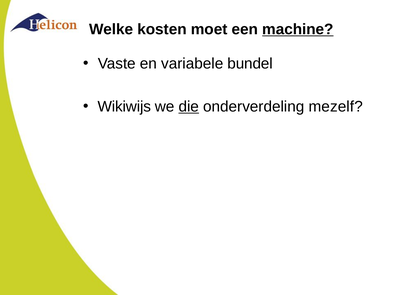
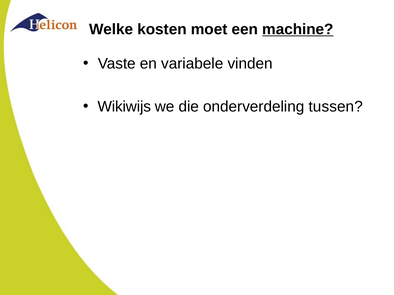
bundel: bundel -> vinden (250, 64)
die underline: present -> none (189, 107)
mezelf: mezelf -> tussen (336, 107)
